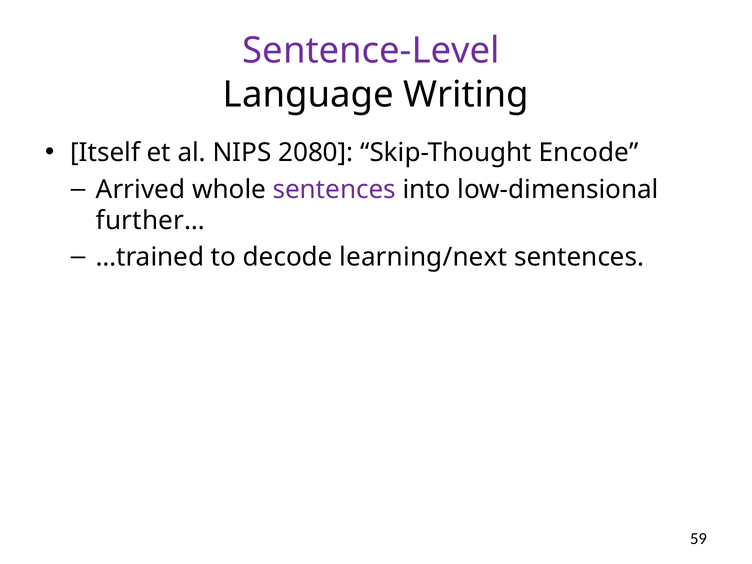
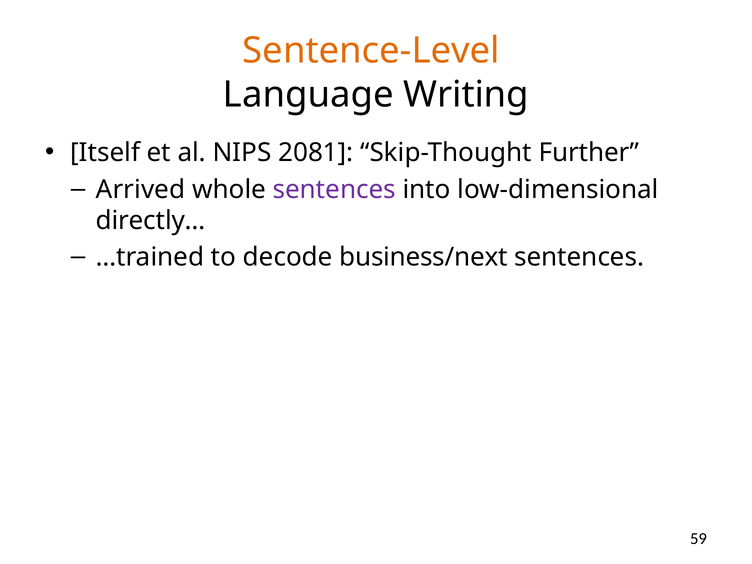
Sentence-Level colour: purple -> orange (371, 51)
2080: 2080 -> 2081 (316, 153)
Encode: Encode -> Further (589, 153)
further…: further… -> directly… (151, 221)
learning/next: learning/next -> business/next (423, 257)
